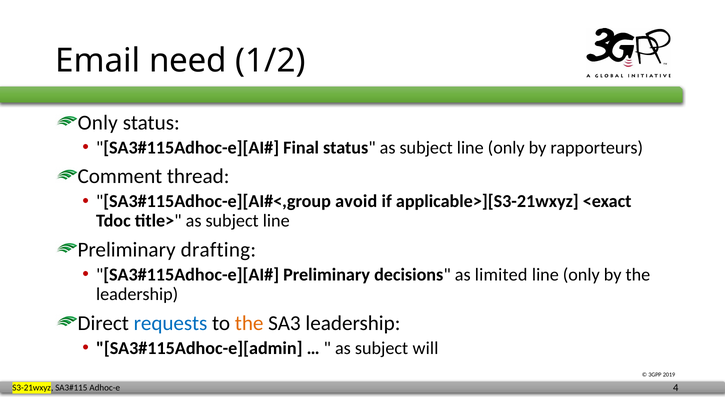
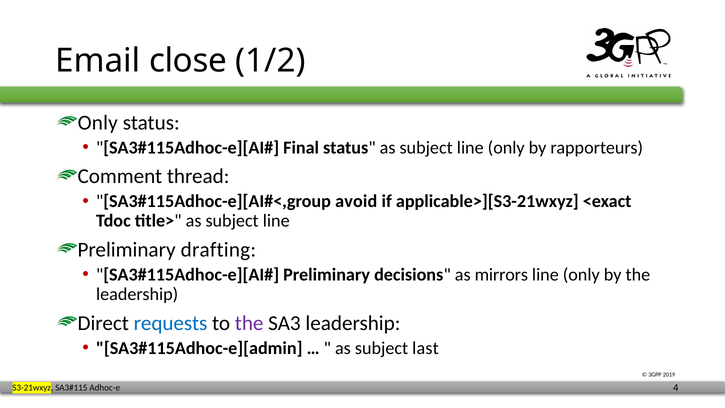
need: need -> close (188, 61)
limited: limited -> mirrors (501, 275)
the colour: orange -> purple (249, 323)
will: will -> last (425, 348)
